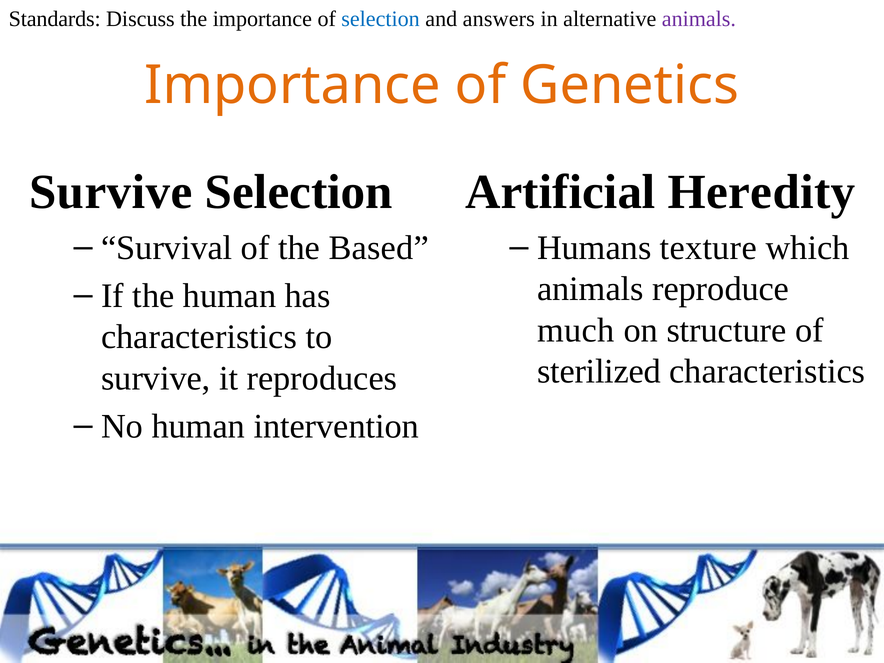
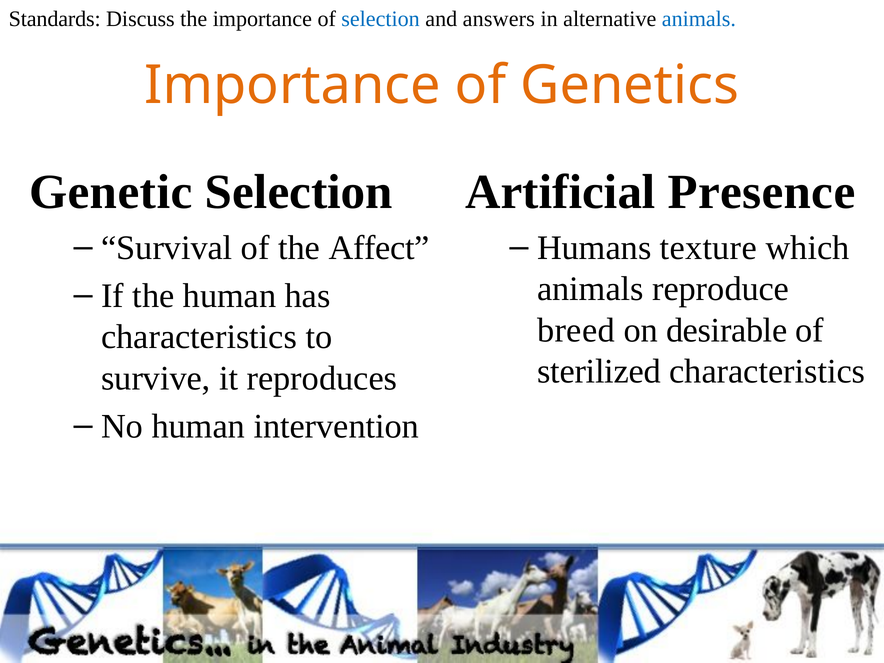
animals colour: purple -> blue (699, 19)
Survive: Survive -> Genetic (111, 192)
Heredity: Heredity -> Presence (762, 192)
Based: Based -> Affect (379, 248)
much: much -> breed (576, 330)
structure: structure -> desirable (727, 330)
